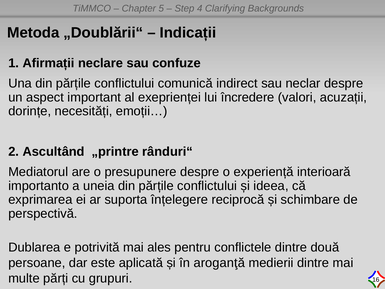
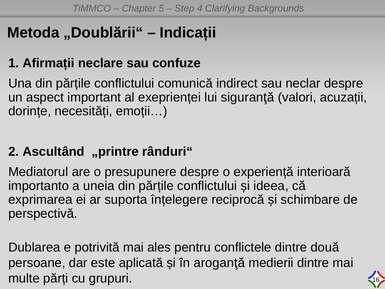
încredere: încredere -> siguranţă (248, 97)
